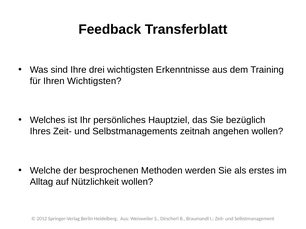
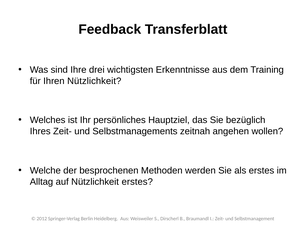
Ihren Wichtigsten: Wichtigsten -> Nützlichkeit (94, 81)
Nützlichkeit wollen: wollen -> erstes (137, 182)
